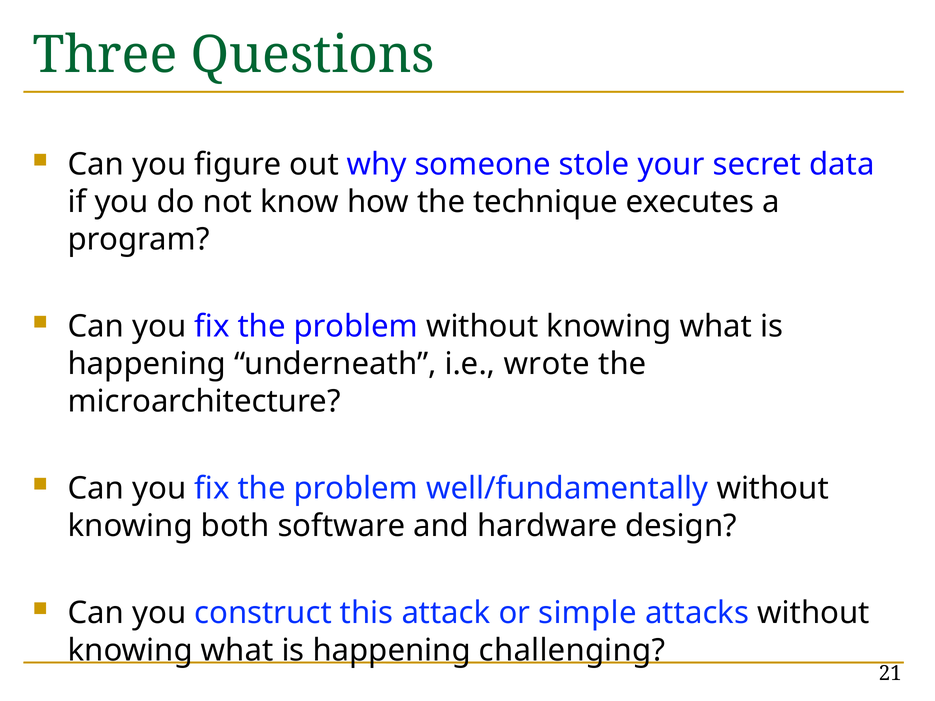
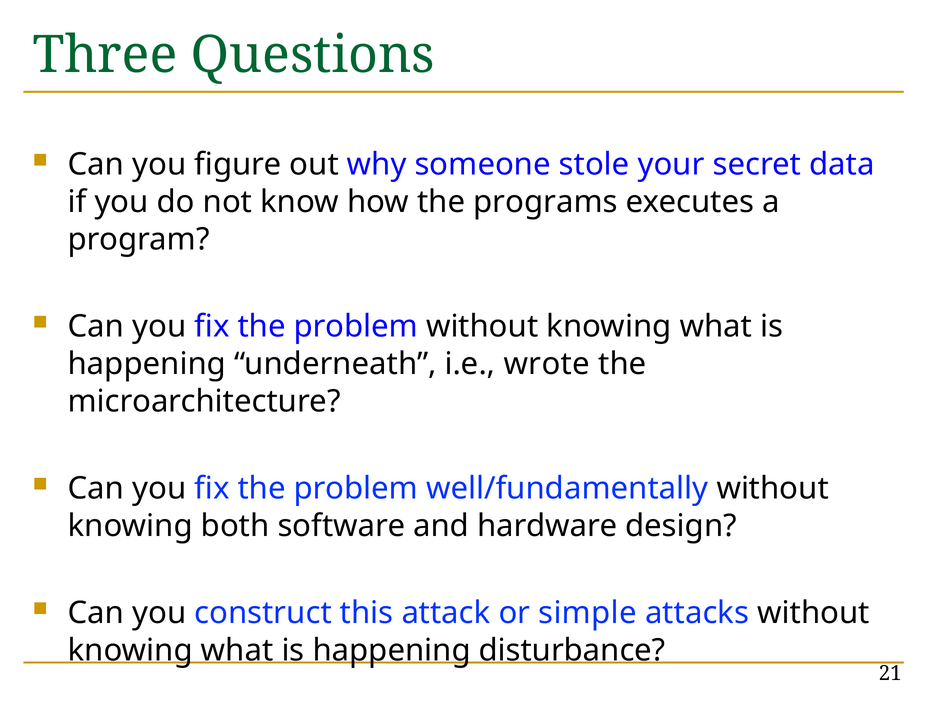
technique: technique -> programs (545, 202)
challenging: challenging -> disturbance (572, 651)
